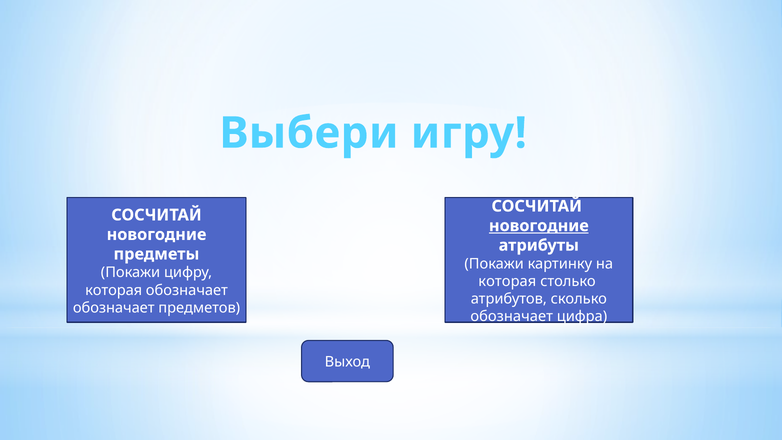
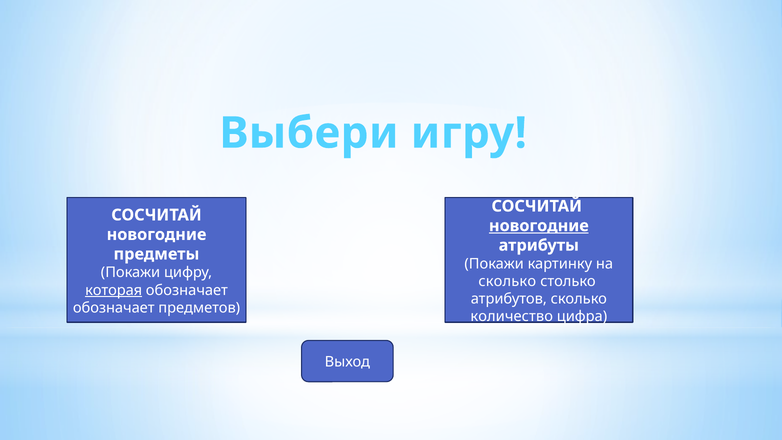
которая: которая -> сколько (507, 281)
которая underline: none -> present (114, 290)
обозначает: обозначает -> количество (512, 317)
